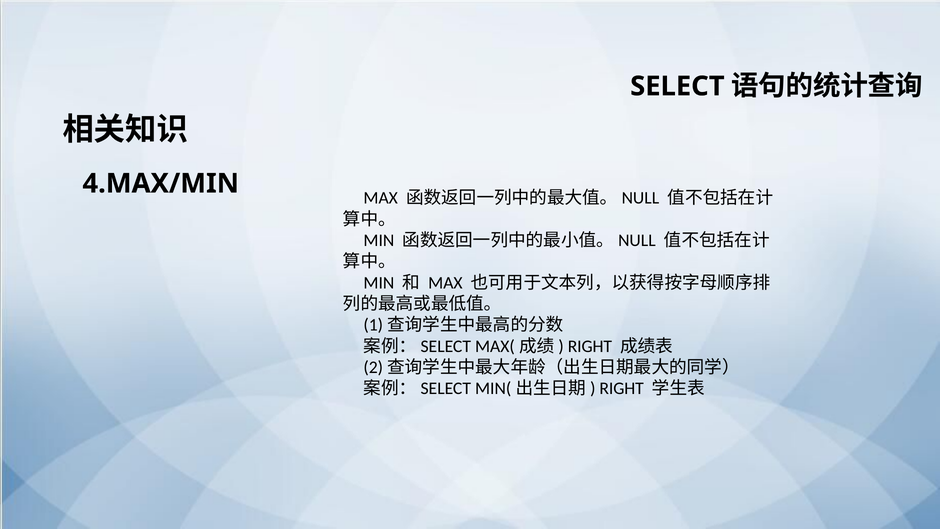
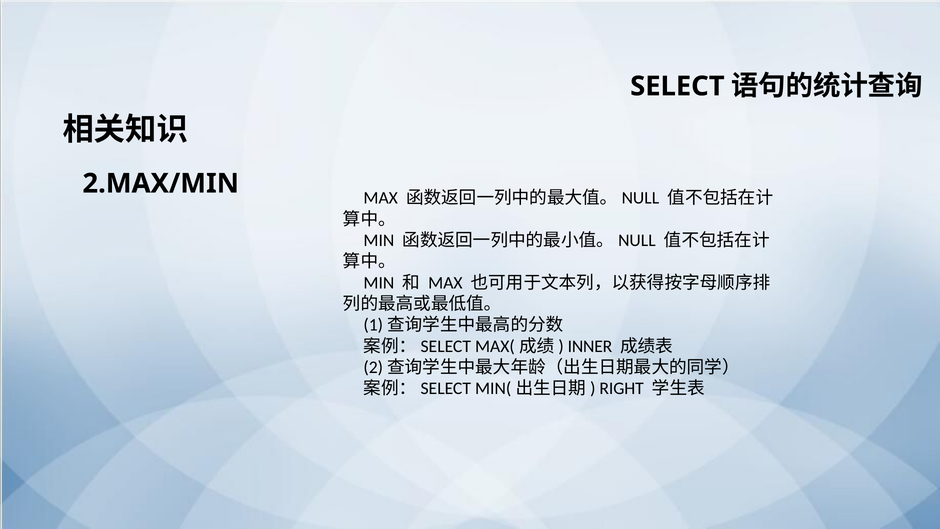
4.MAX/MIN: 4.MAX/MIN -> 2.MAX/MIN (161, 183)
RIGHT: RIGHT -> INNER (590, 346)
